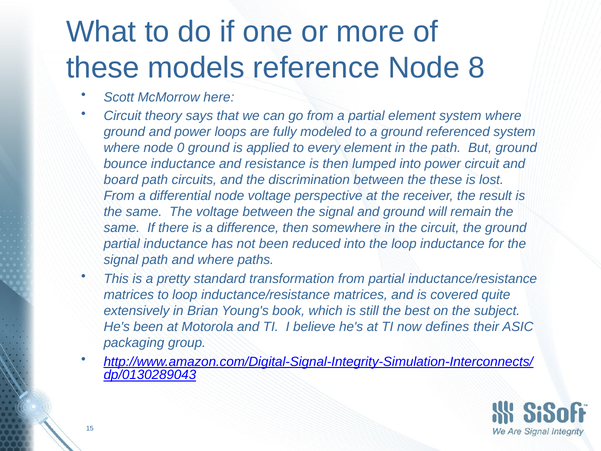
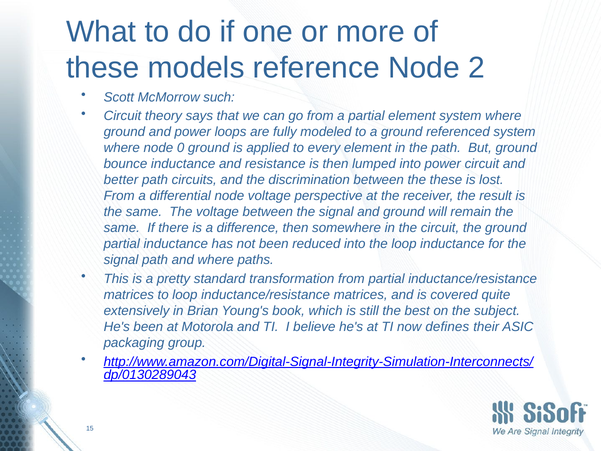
8: 8 -> 2 (477, 68)
here: here -> such (219, 97)
board: board -> better (121, 180)
